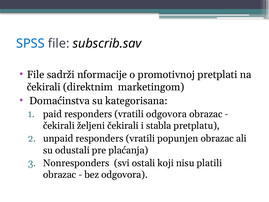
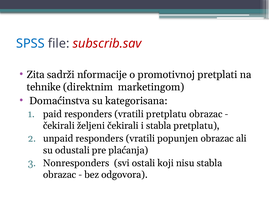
subscrib.sav colour: black -> red (107, 43)
File: File -> Zita (36, 74)
čekirali: čekirali -> tehnike (44, 87)
vratili odgovora: odgovora -> pretplatu (166, 114)
nisu platili: platili -> stabla (209, 163)
